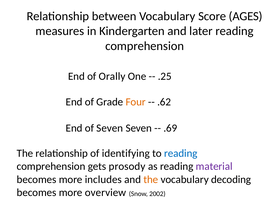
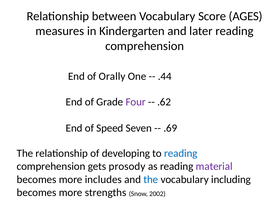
.25: .25 -> .44 (165, 76)
Four colour: orange -> purple (136, 102)
of Seven: Seven -> Speed (110, 128)
identifying: identifying -> developing (126, 153)
the colour: orange -> blue (151, 179)
decoding: decoding -> including (231, 179)
overview: overview -> strengths (106, 193)
